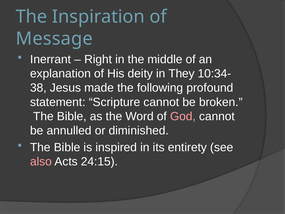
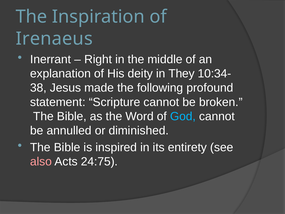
Message: Message -> Irenaeus (54, 39)
God colour: pink -> light blue (183, 116)
24:15: 24:15 -> 24:75 (99, 161)
